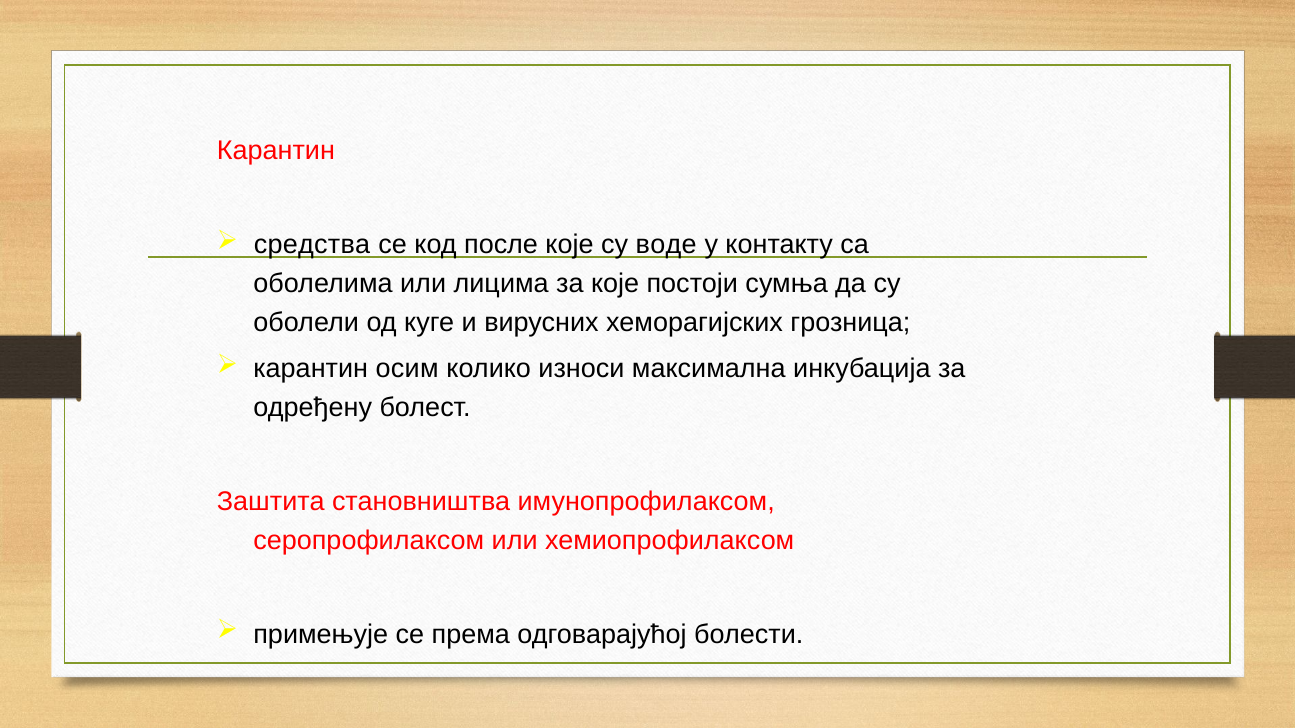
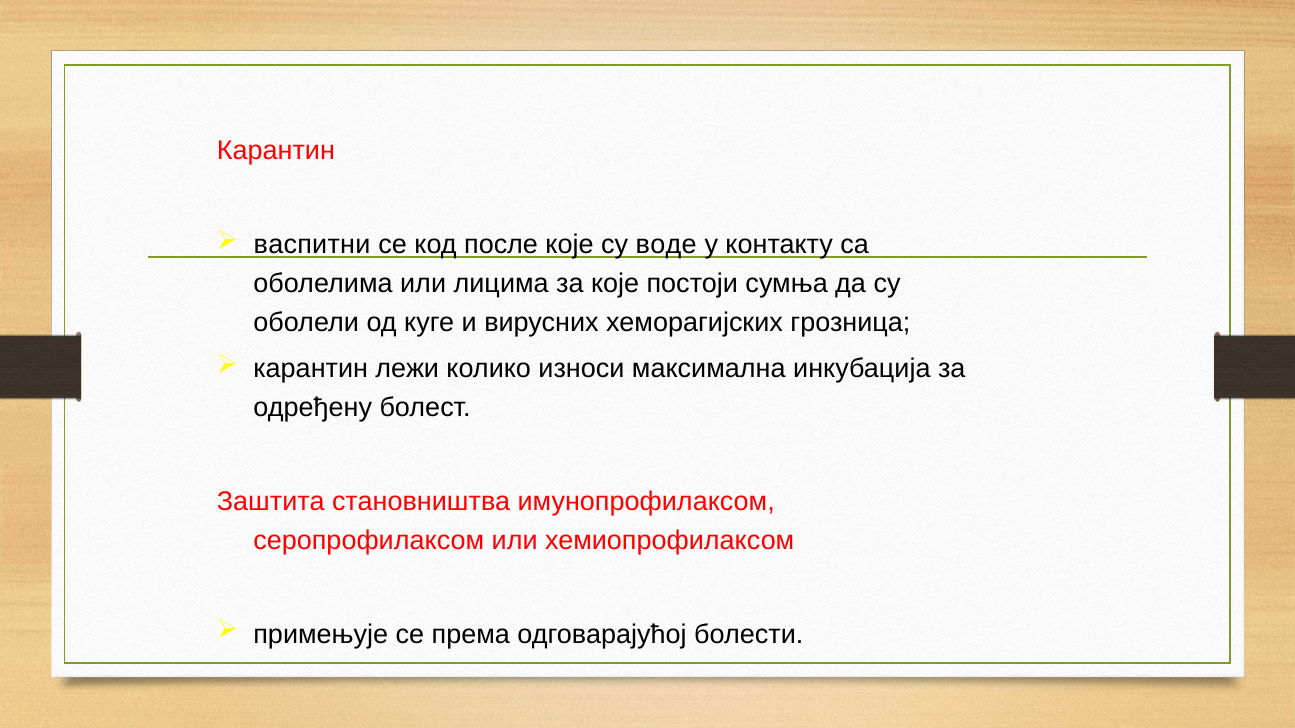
средства: средства -> васпитни (312, 245)
осим: осим -> лежи (407, 369)
